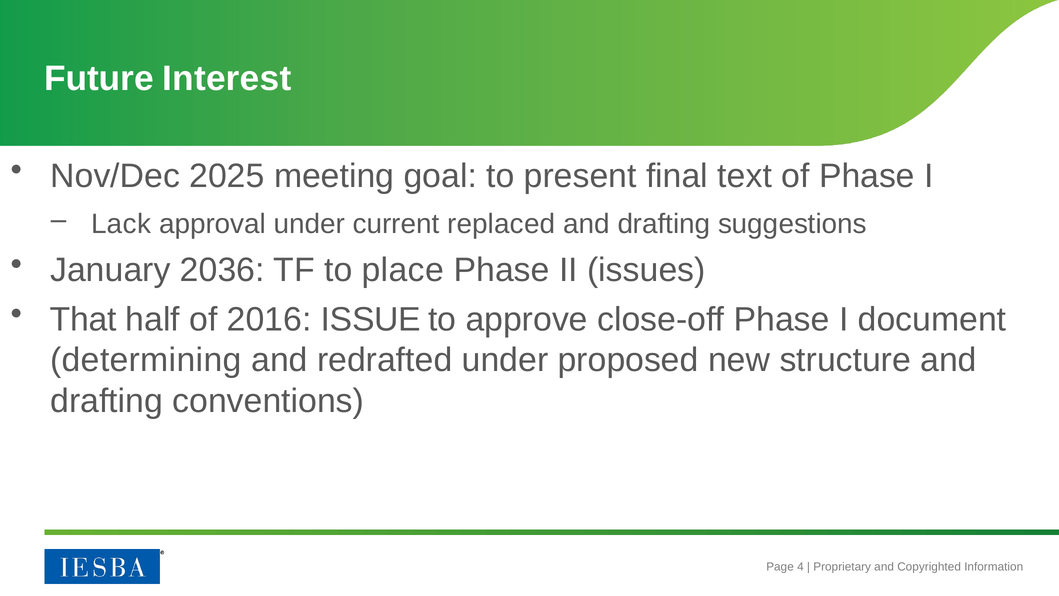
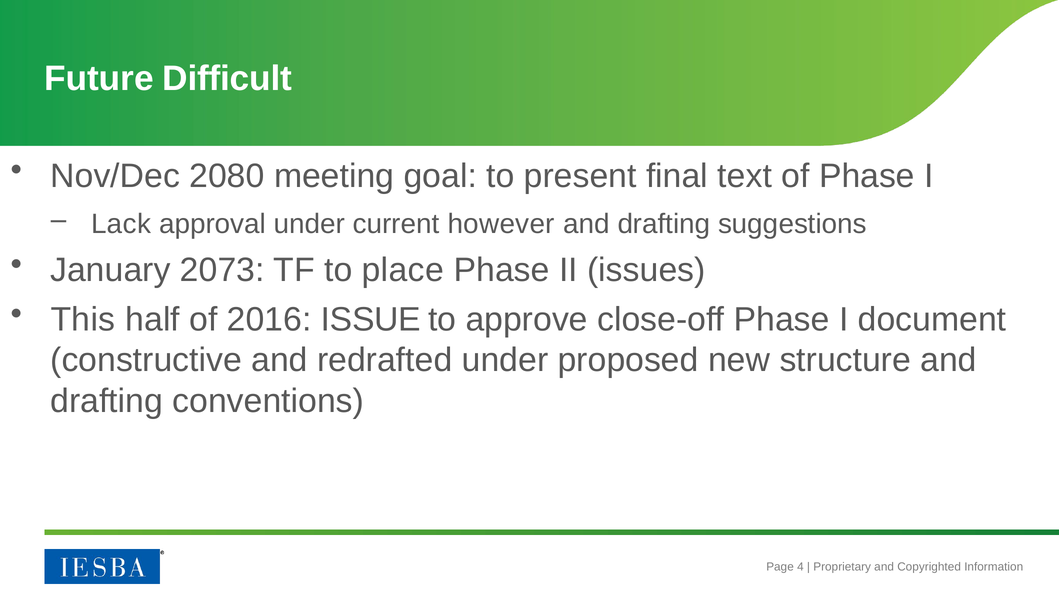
Interest: Interest -> Difficult (227, 79)
2025: 2025 -> 2080 (227, 176)
replaced: replaced -> however (501, 224)
2036: 2036 -> 2073 (222, 270)
That: That -> This (83, 320)
determining: determining -> constructive (146, 360)
